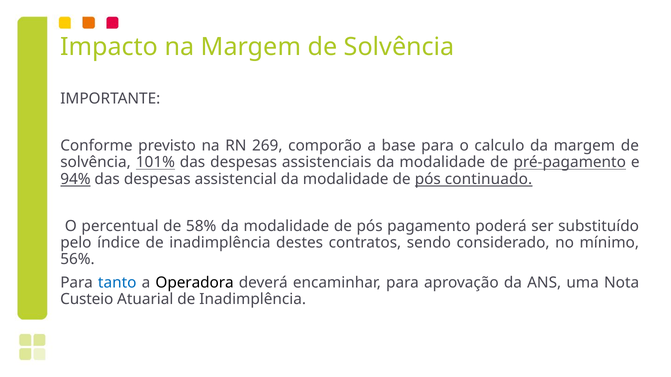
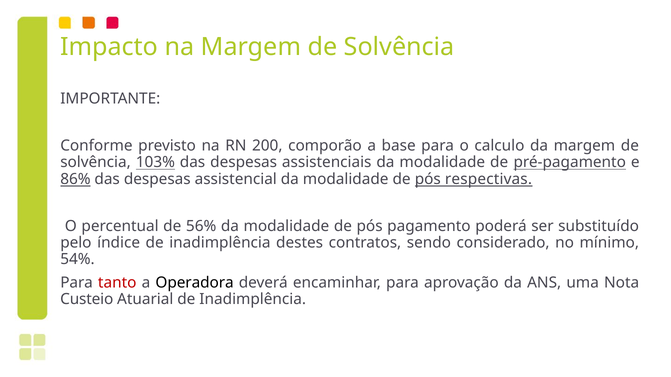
269: 269 -> 200 (267, 146)
101%: 101% -> 103% (155, 163)
94%: 94% -> 86% (75, 179)
continuado: continuado -> respectivas (488, 179)
58%: 58% -> 56% (201, 226)
56%: 56% -> 54% (77, 260)
tanto colour: blue -> red (117, 283)
